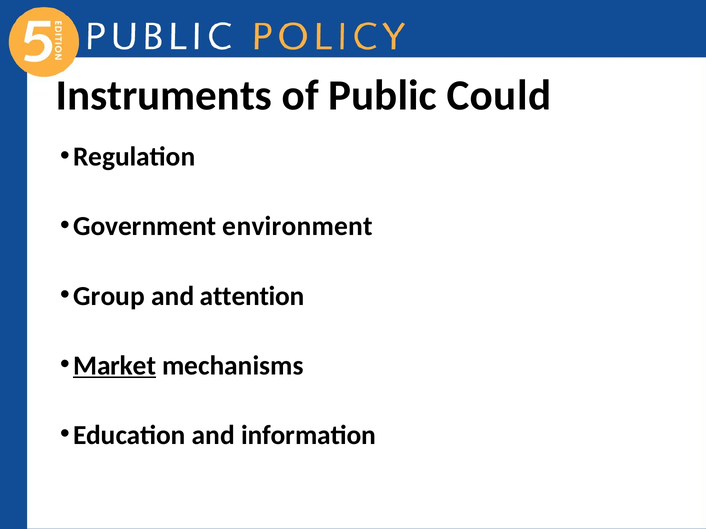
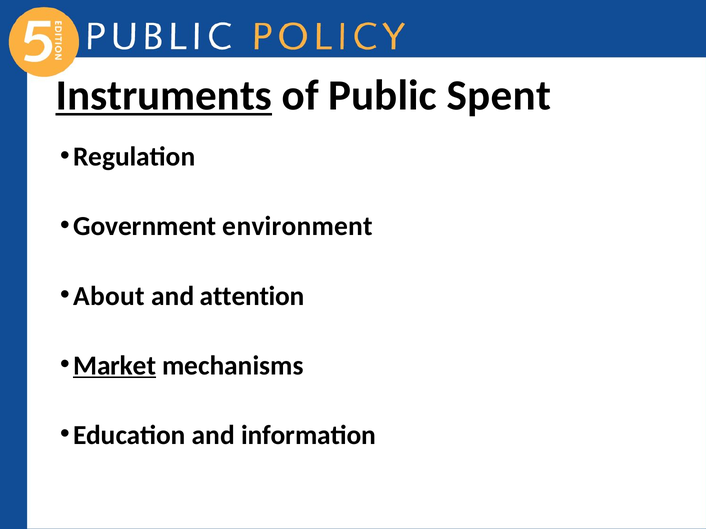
Instruments underline: none -> present (164, 96)
Could: Could -> Spent (499, 96)
Group: Group -> About (109, 296)
